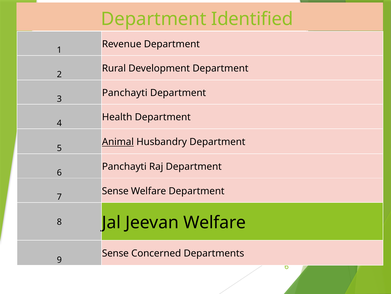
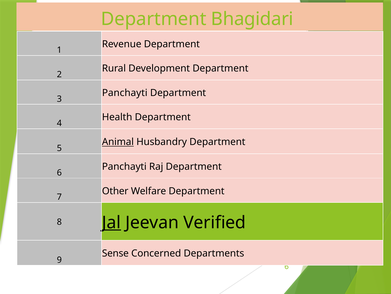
Identified: Identified -> Bhagidari (252, 19)
Sense: Sense -> Other (115, 191)
Jal underline: none -> present (111, 222)
Jeevan Welfare: Welfare -> Verified (215, 222)
